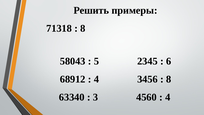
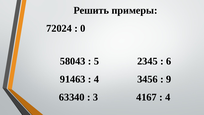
71318: 71318 -> 72024 (59, 28)
8: 8 -> 0 (83, 28)
68912: 68912 -> 91463 (73, 79)
8: 8 -> 9 (169, 79)
4560: 4560 -> 4167 (146, 97)
